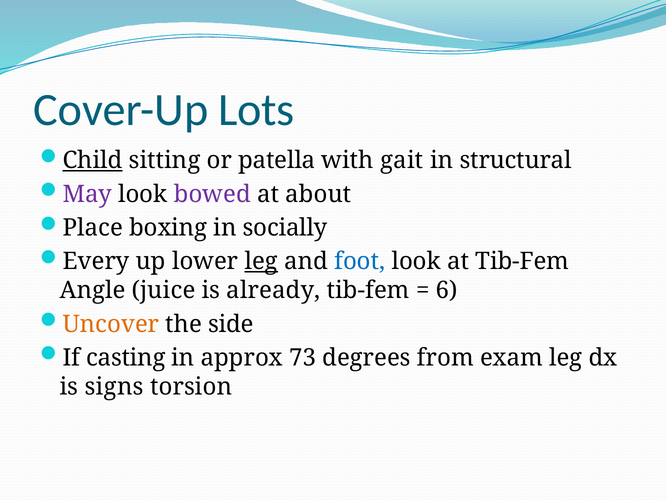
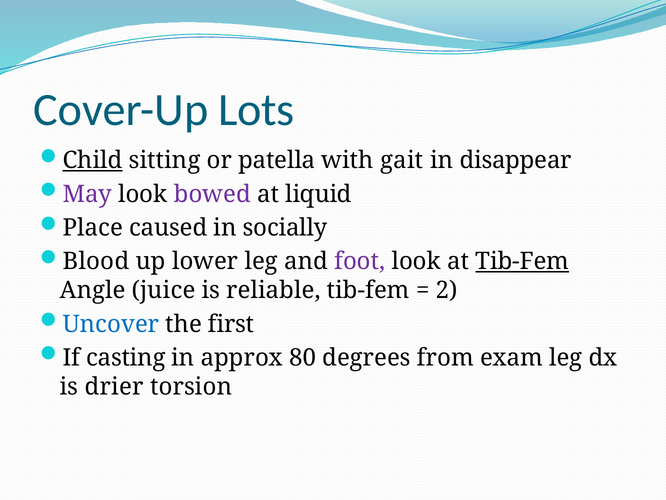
structural: structural -> disappear (516, 160)
about: about -> liquid (319, 194)
boxing: boxing -> caused (168, 228)
Every: Every -> Blood (96, 261)
leg underline: present -> none (261, 261)
foot colour: blue -> purple (360, 261)
Tib-Fem underline: none -> present (522, 261)
already: already -> reliable (273, 290)
6: 6 -> 2 (447, 290)
Uncover colour: orange -> blue (111, 324)
side: side -> first (231, 324)
73: 73 -> 80 (302, 357)
signs: signs -> drier (114, 386)
